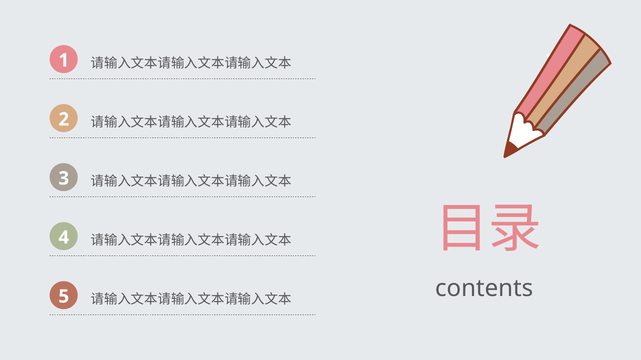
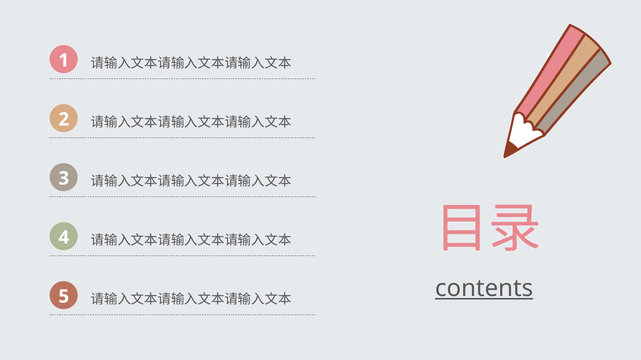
contents underline: none -> present (484, 289)
